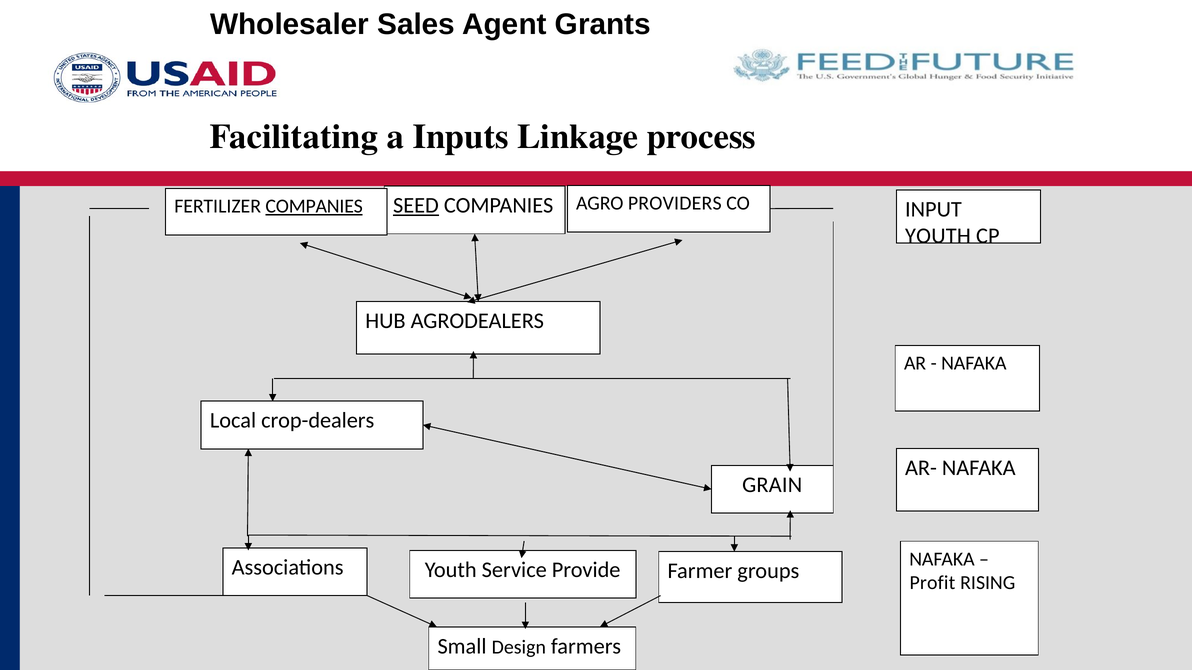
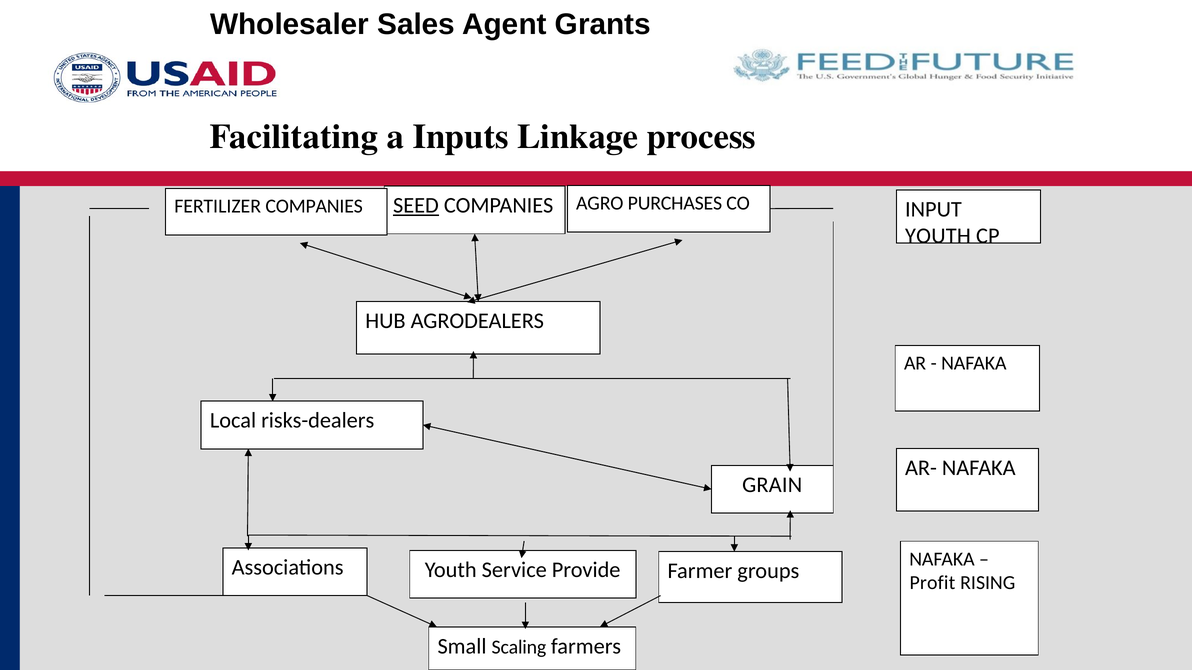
COMPANIES underline: present -> none (314, 206)
PROVIDERS: PROVIDERS -> PURCHASES (675, 203)
crop-dealers: crop-dealers -> risks-dealers (318, 421)
Design: Design -> Scaling (519, 648)
